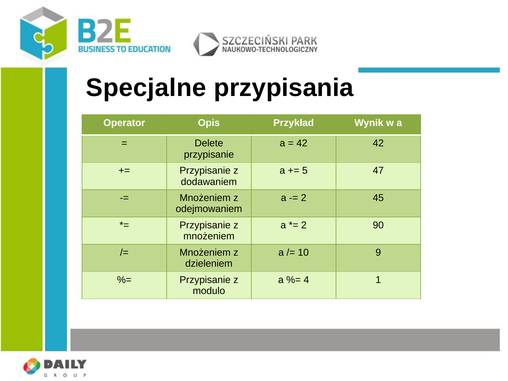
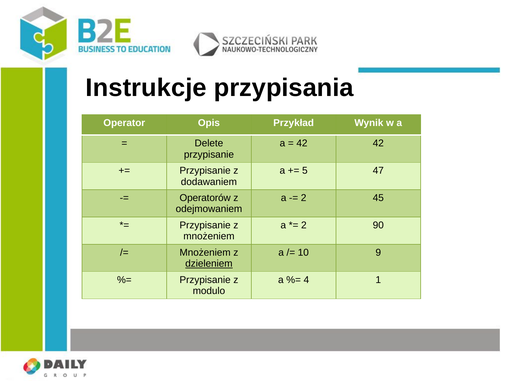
Specjalne: Specjalne -> Instrukcje (146, 88)
Mnożeniem: Mnożeniem -> Operatorów (205, 198)
dzieleniem underline: none -> present (209, 264)
